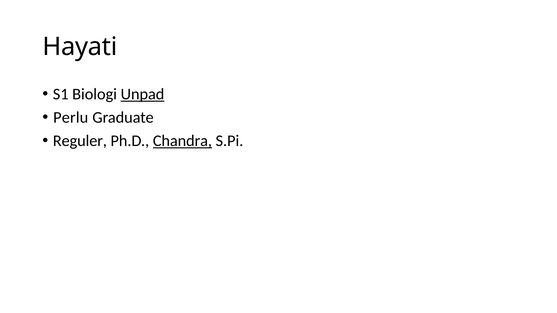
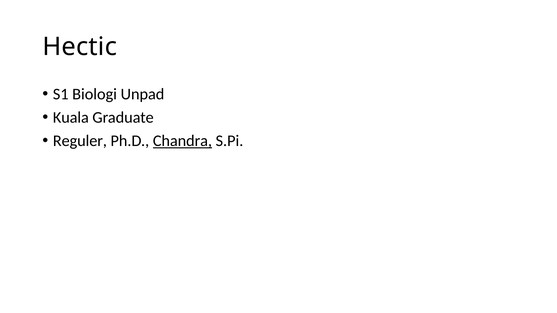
Hayati: Hayati -> Hectic (80, 47)
Unpad underline: present -> none (142, 94)
Perlu: Perlu -> Kuala (71, 118)
